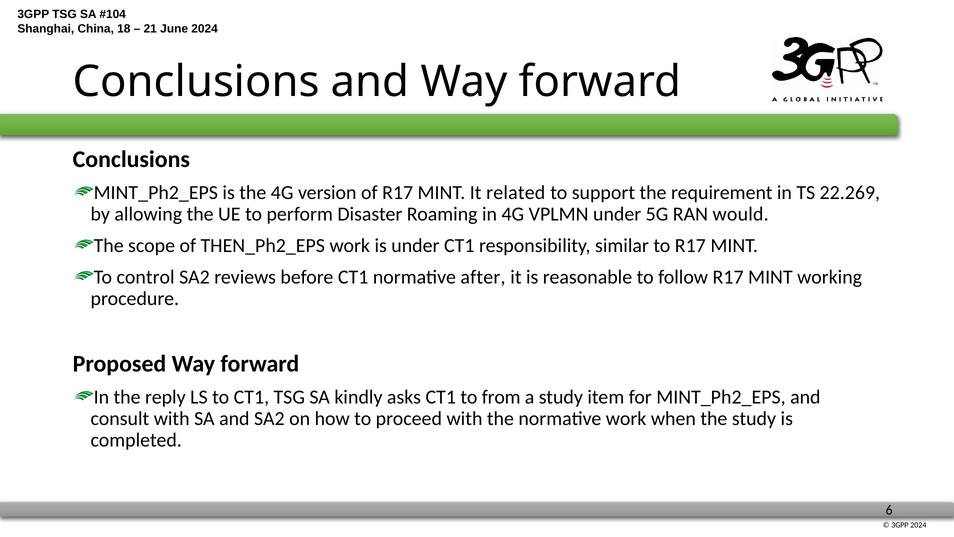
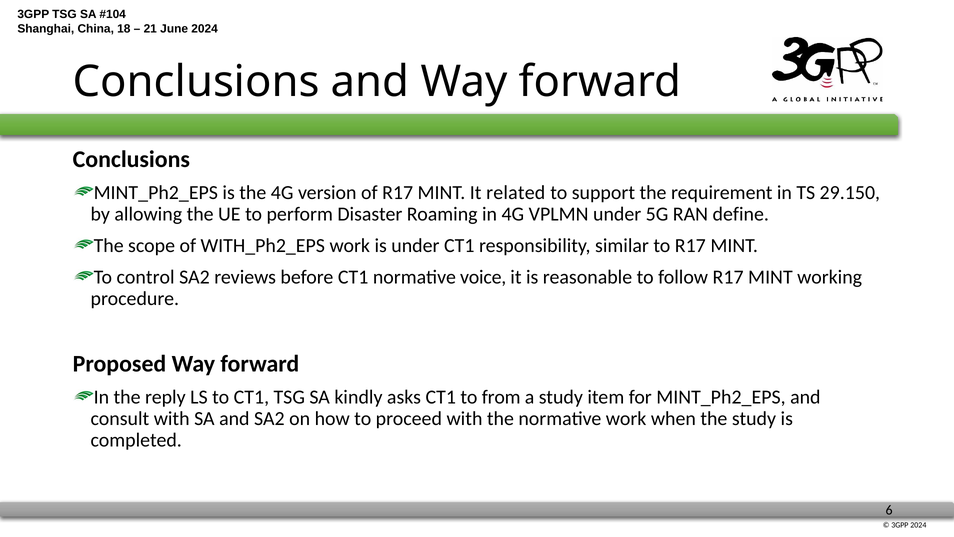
22.269: 22.269 -> 29.150 (850, 193)
would: would -> define (741, 214)
THEN_Ph2_EPS: THEN_Ph2_EPS -> WITH_Ph2_EPS (263, 246)
after: after -> voice (483, 277)
